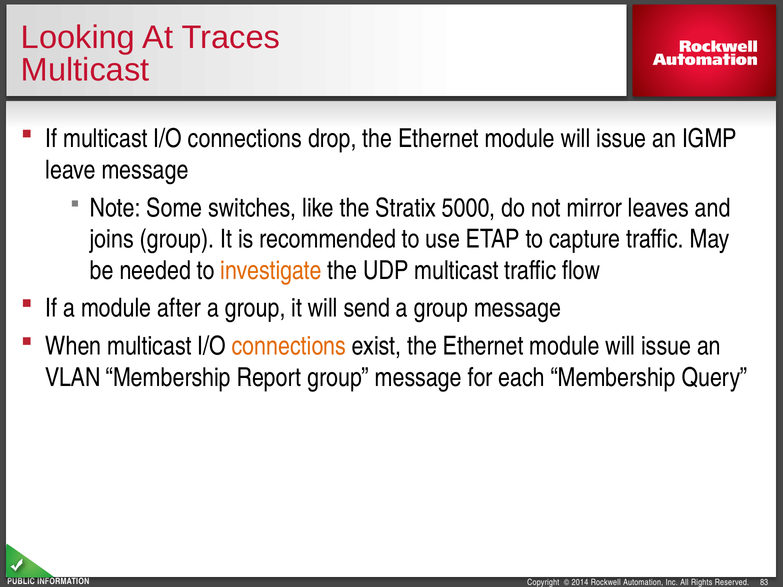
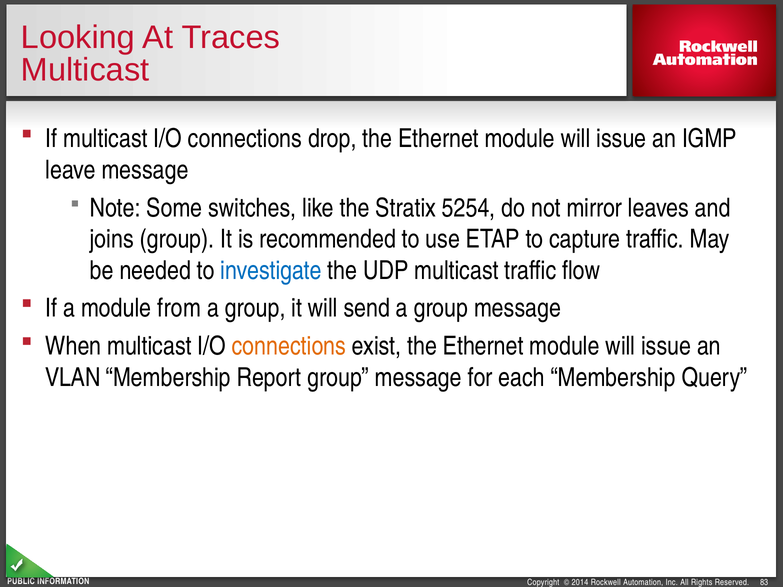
5000: 5000 -> 5254 (469, 208)
investigate colour: orange -> blue (271, 271)
after: after -> from (179, 308)
